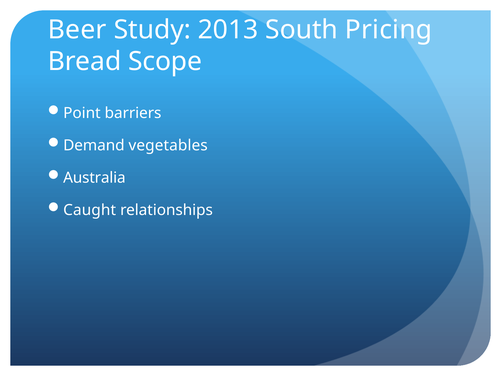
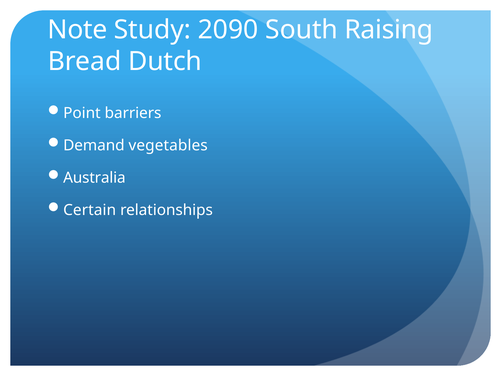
Beer: Beer -> Note (77, 30)
2013: 2013 -> 2090 (228, 30)
Pricing: Pricing -> Raising (389, 30)
Scope: Scope -> Dutch (165, 62)
Caught: Caught -> Certain (90, 210)
